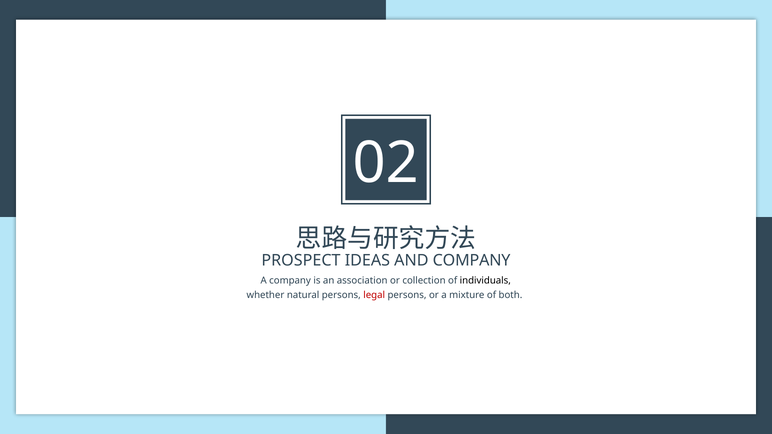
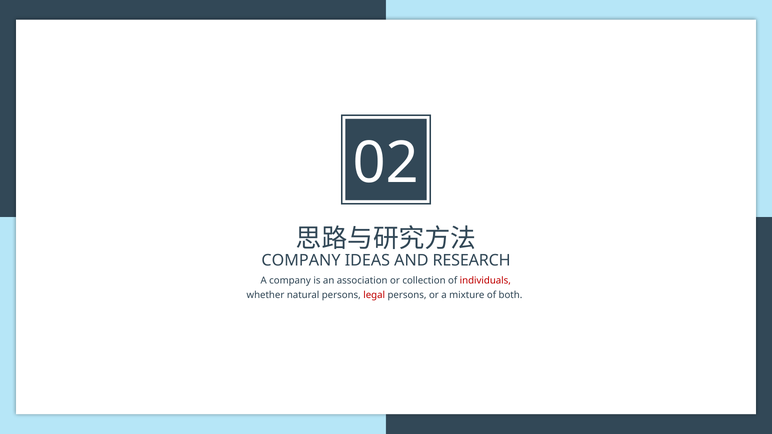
PROSPECT: PROSPECT -> COMPANY (301, 260)
AND COMPANY: COMPANY -> RESEARCH (472, 260)
individuals colour: black -> red (485, 281)
